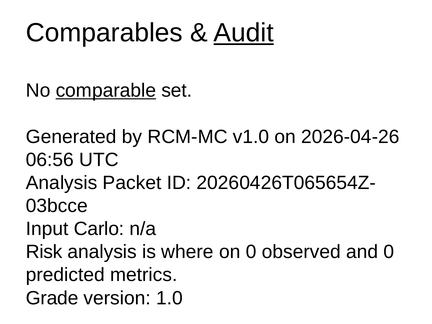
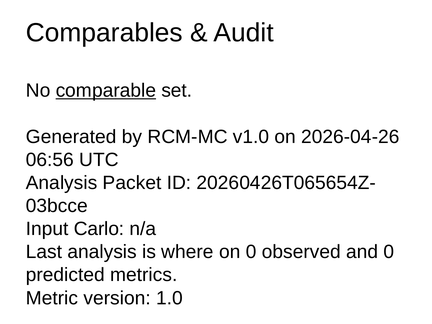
Audit underline: present -> none (244, 33)
Risk: Risk -> Last (44, 252)
Grade: Grade -> Metric (52, 298)
